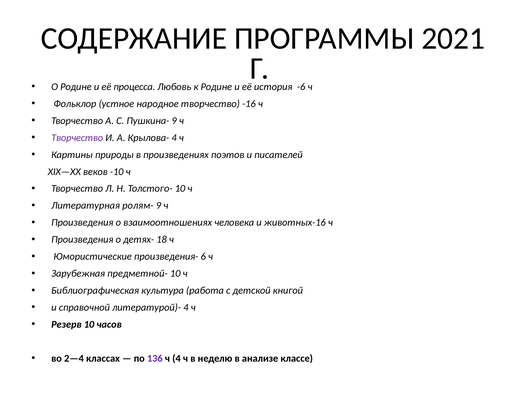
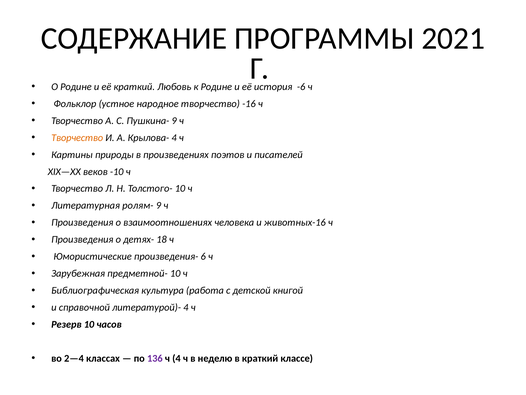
её процесса: процесса -> краткий (134, 87)
Творчество colour: purple -> orange (77, 137)
в анализе: анализе -> краткий (260, 358)
